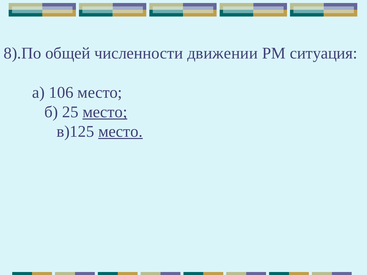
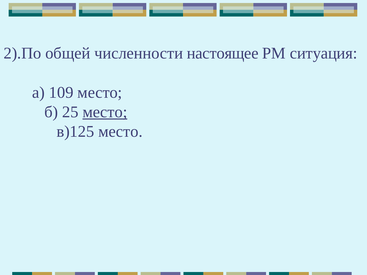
8).По: 8).По -> 2).По (22, 53)
движении: движении -> настоящее (223, 53)
106: 106 -> 109 (61, 93)
место underline: present -> none (120, 132)
